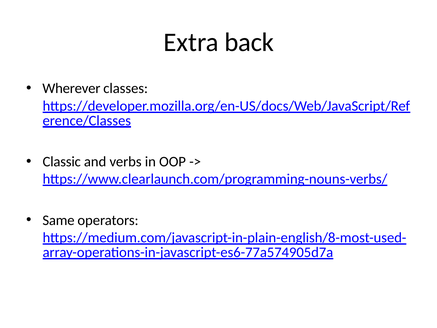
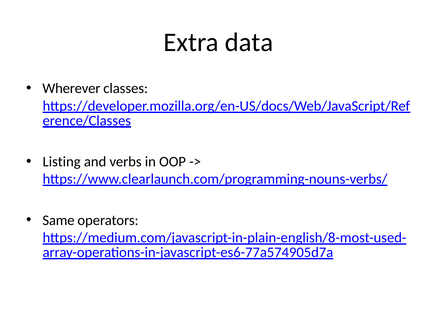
back: back -> data (249, 42)
Classic: Classic -> Listing (62, 162)
